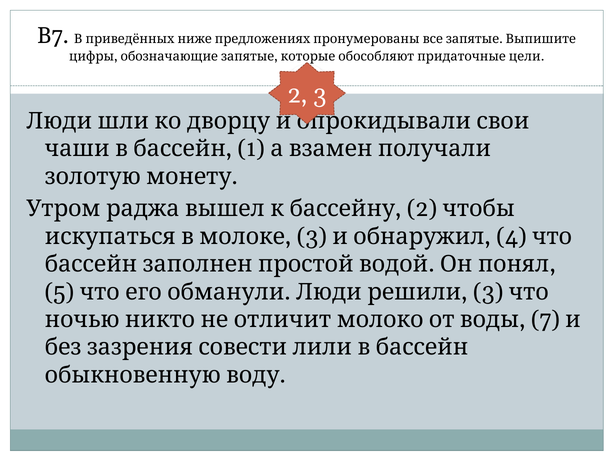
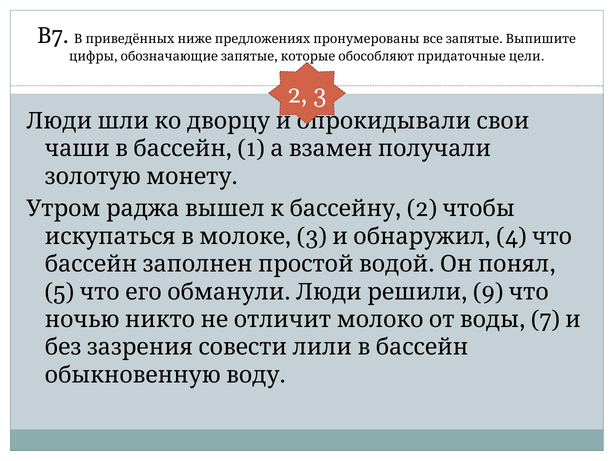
3: 3 -> 9 (488, 292)
